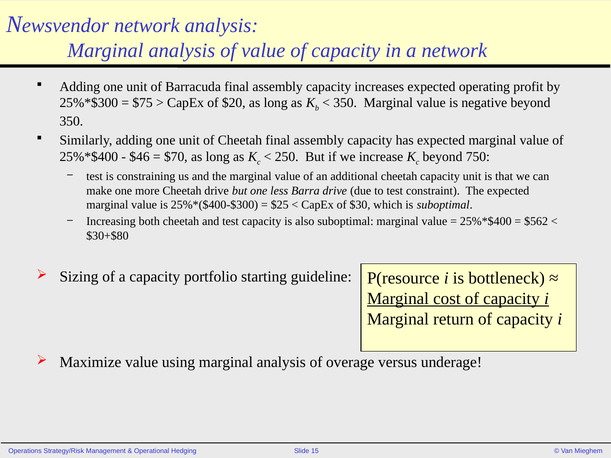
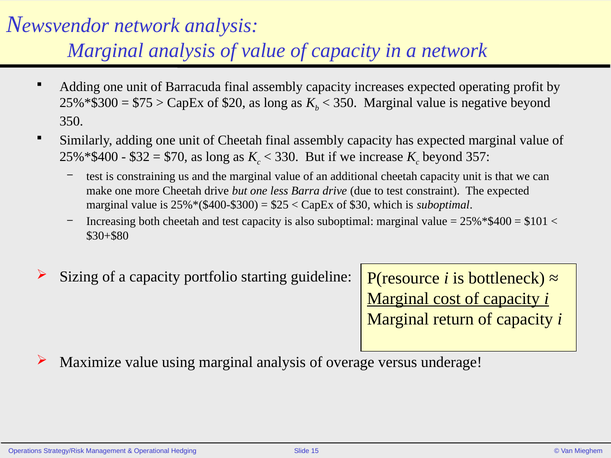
$46: $46 -> $32 (140, 157)
250: 250 -> 330 (287, 157)
750: 750 -> 357 (478, 157)
$562: $562 -> $101 (536, 222)
